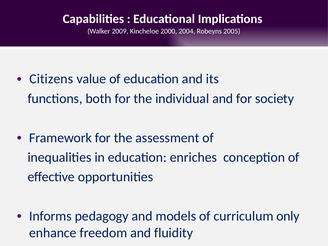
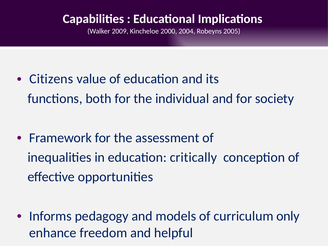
enriches: enriches -> critically (193, 157)
fluidity: fluidity -> helpful (174, 233)
